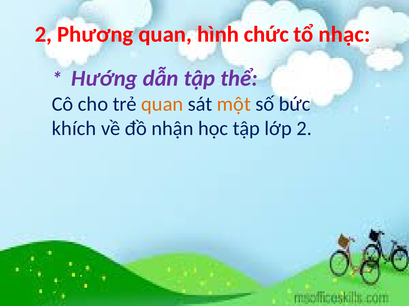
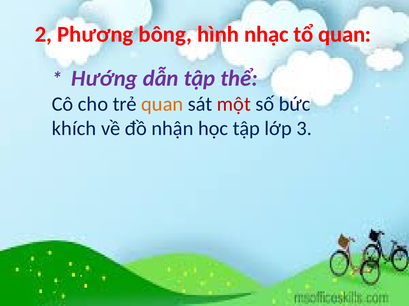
Phương quan: quan -> bông (165, 34)
chức: chức -> nhạc (266, 34)
tổ nhạc: nhạc -> quan (345, 34)
một colour: orange -> red (234, 104)
lớp 2: 2 -> 3 (304, 129)
